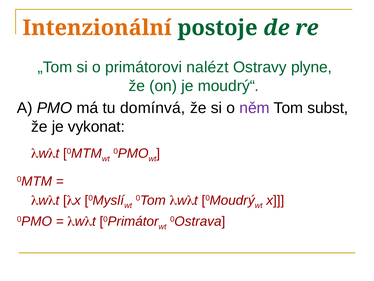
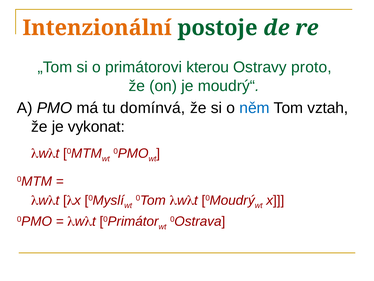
nalézt: nalézt -> kterou (208, 67)
plyne: plyne -> proto (311, 67)
něm colour: purple -> blue (255, 108)
subst: subst -> vztah (328, 108)
